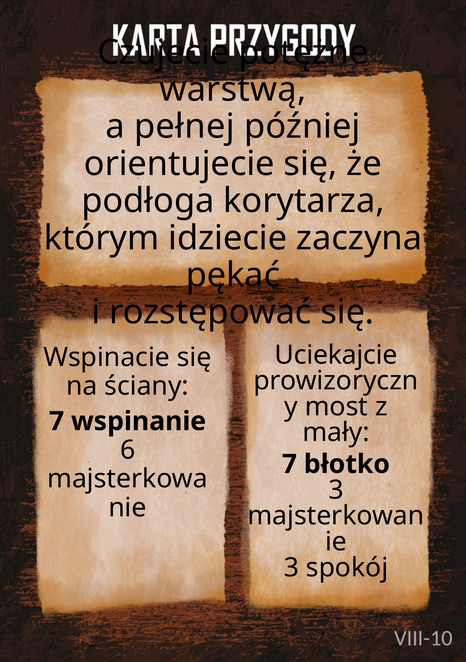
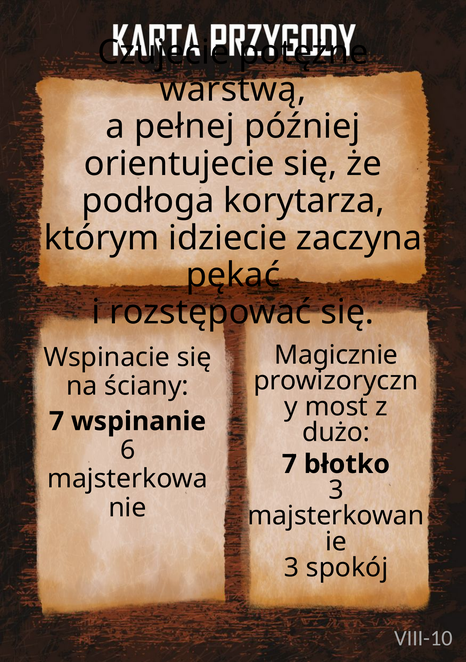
Uciekajcie: Uciekajcie -> Magicznie (336, 355)
mały: mały -> dużo (336, 432)
